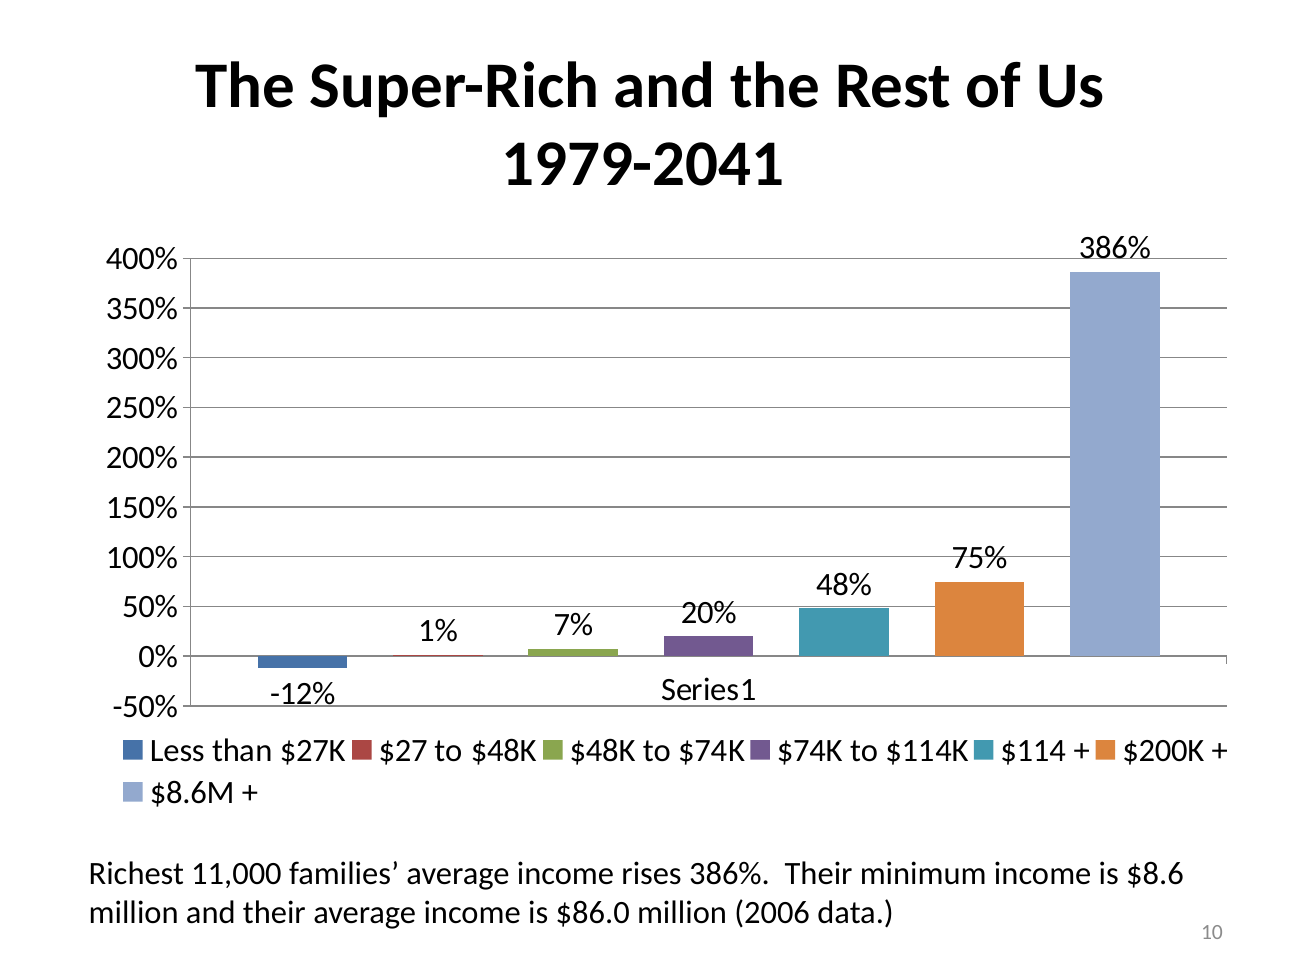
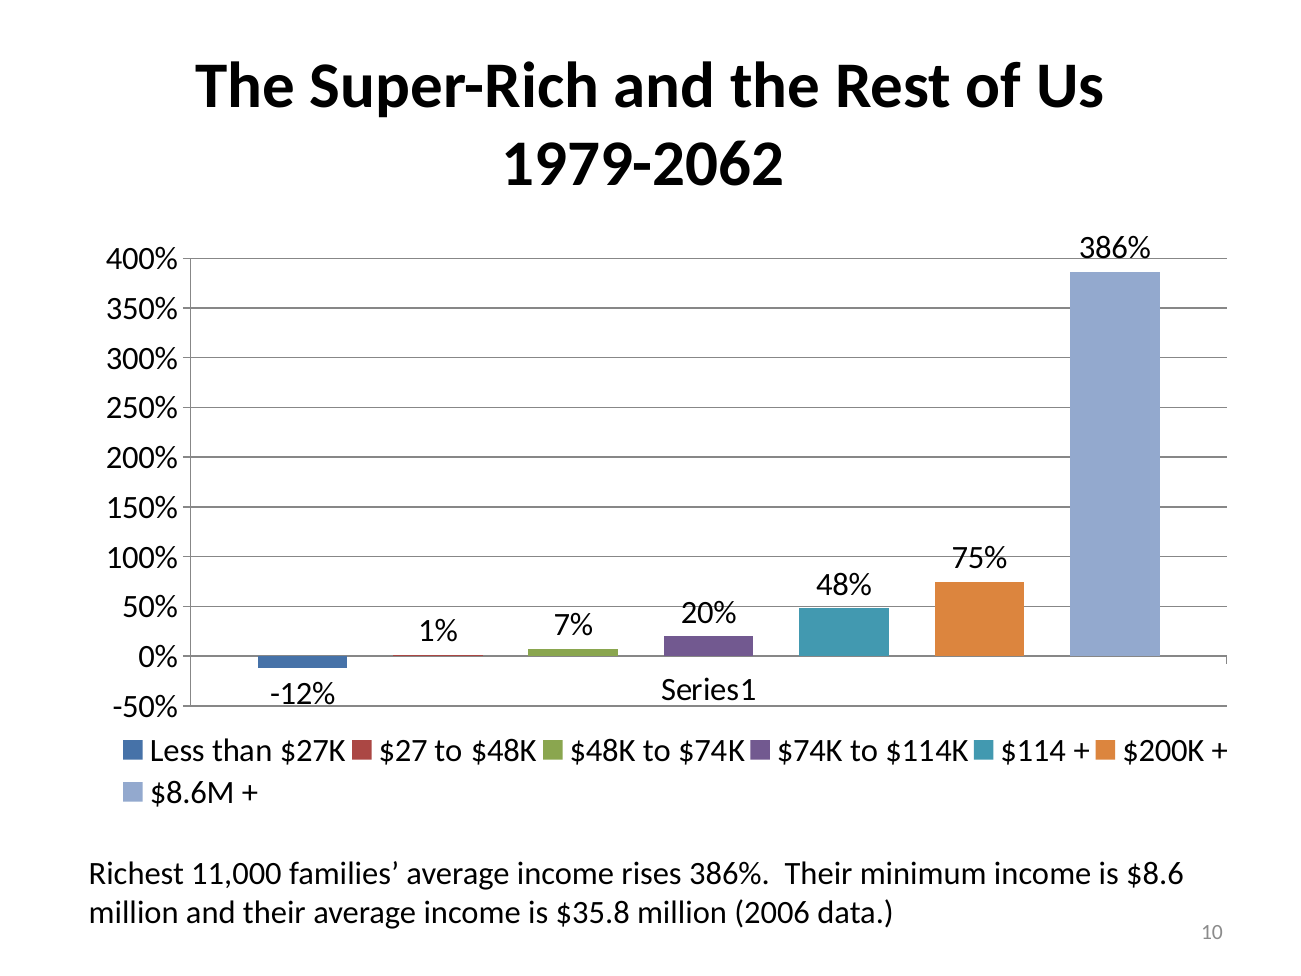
1979-2041: 1979-2041 -> 1979-2062 (643, 164)
$86.0: $86.0 -> $35.8 (593, 913)
